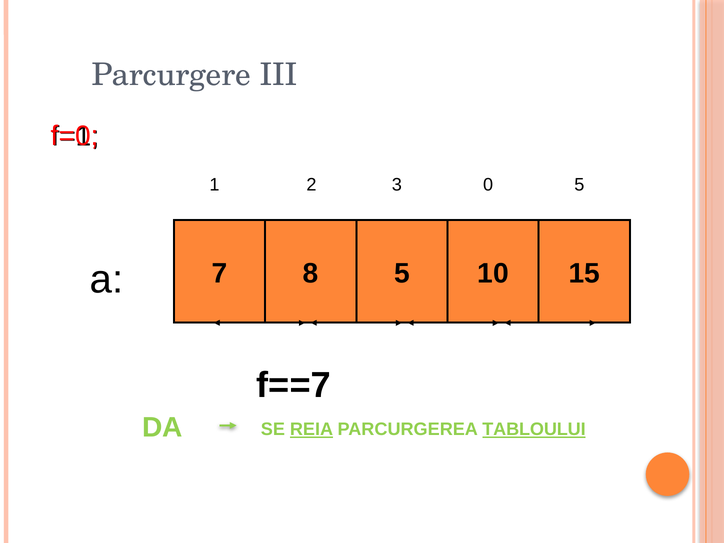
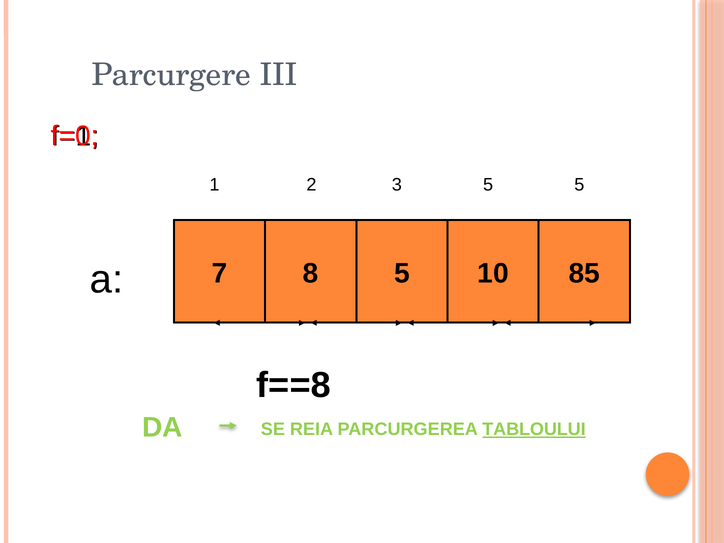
1 0: 0 -> 5 (488, 185)
15: 15 -> 85 (584, 273)
f==7: f==7 -> f==8 (294, 386)
REIA underline: present -> none (312, 430)
